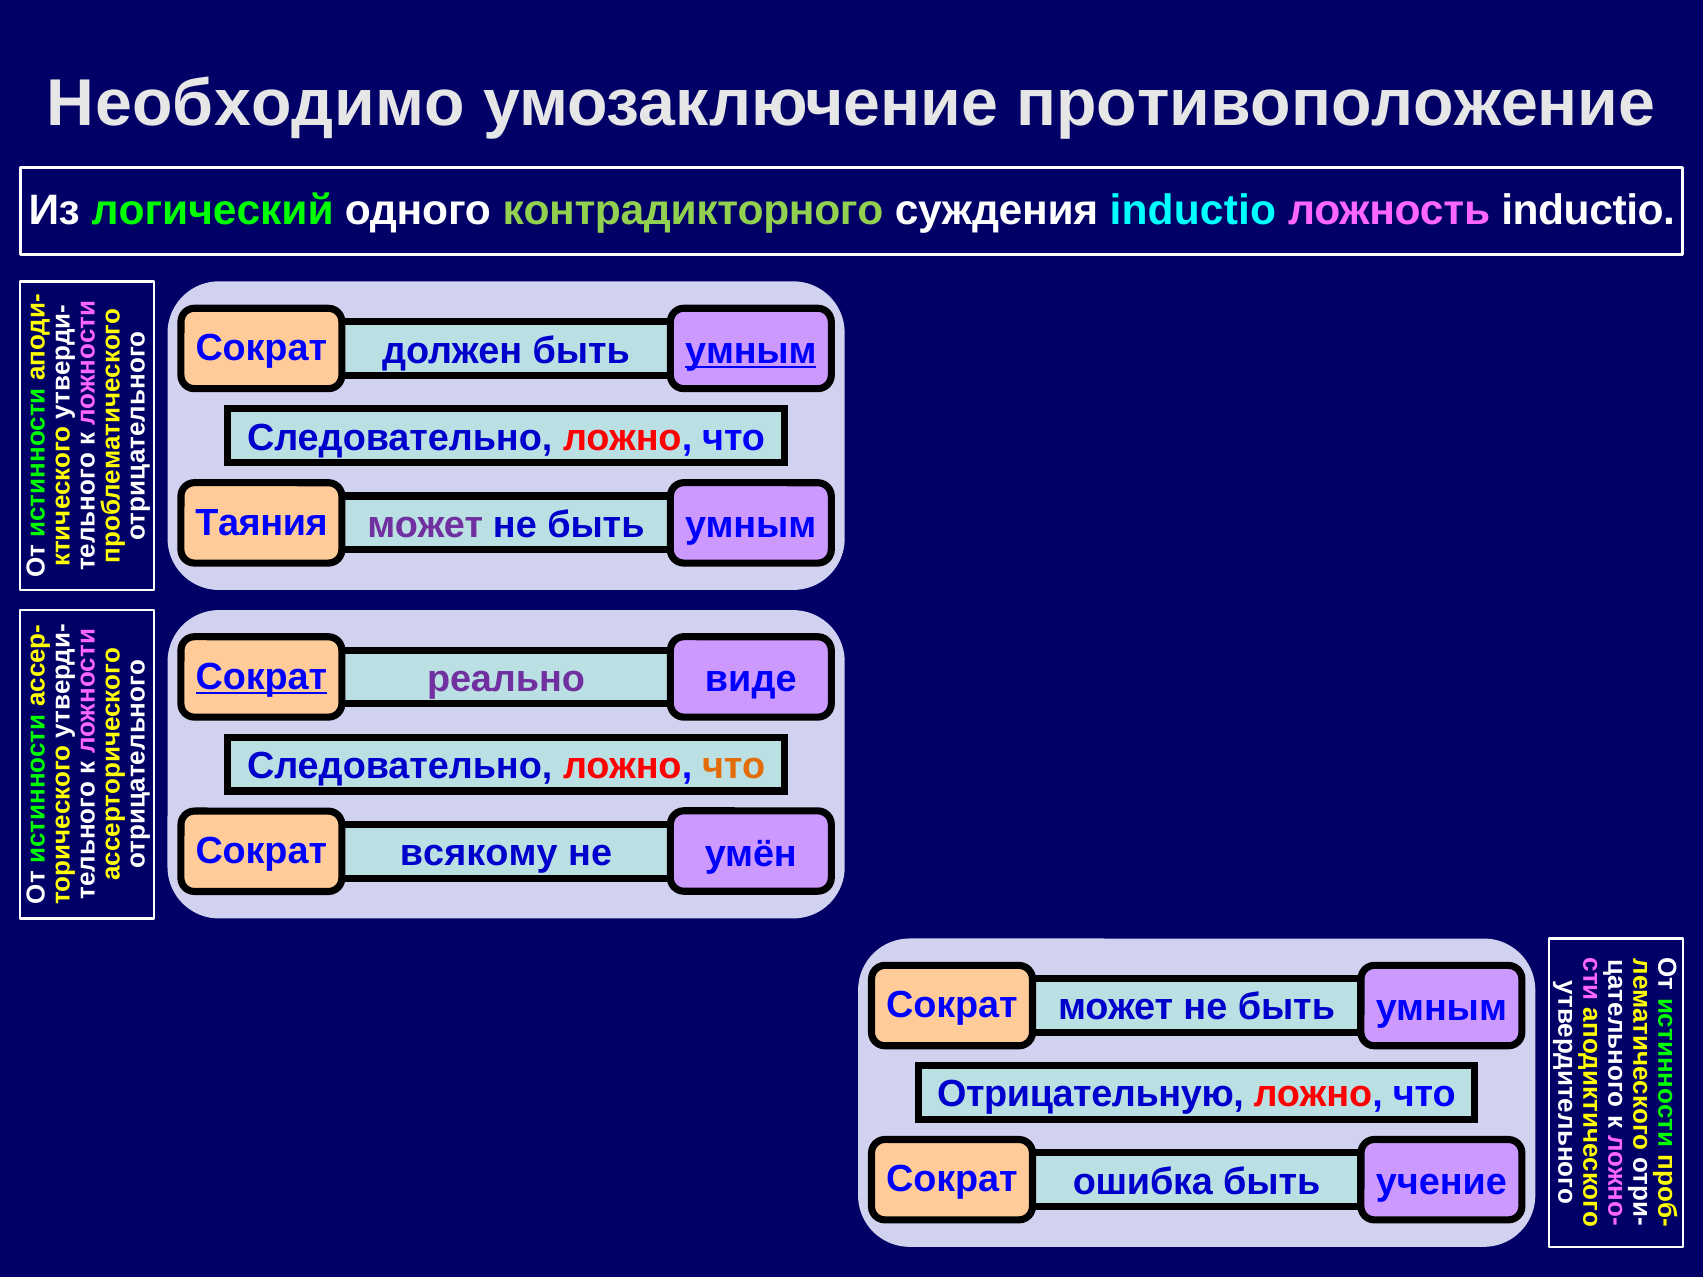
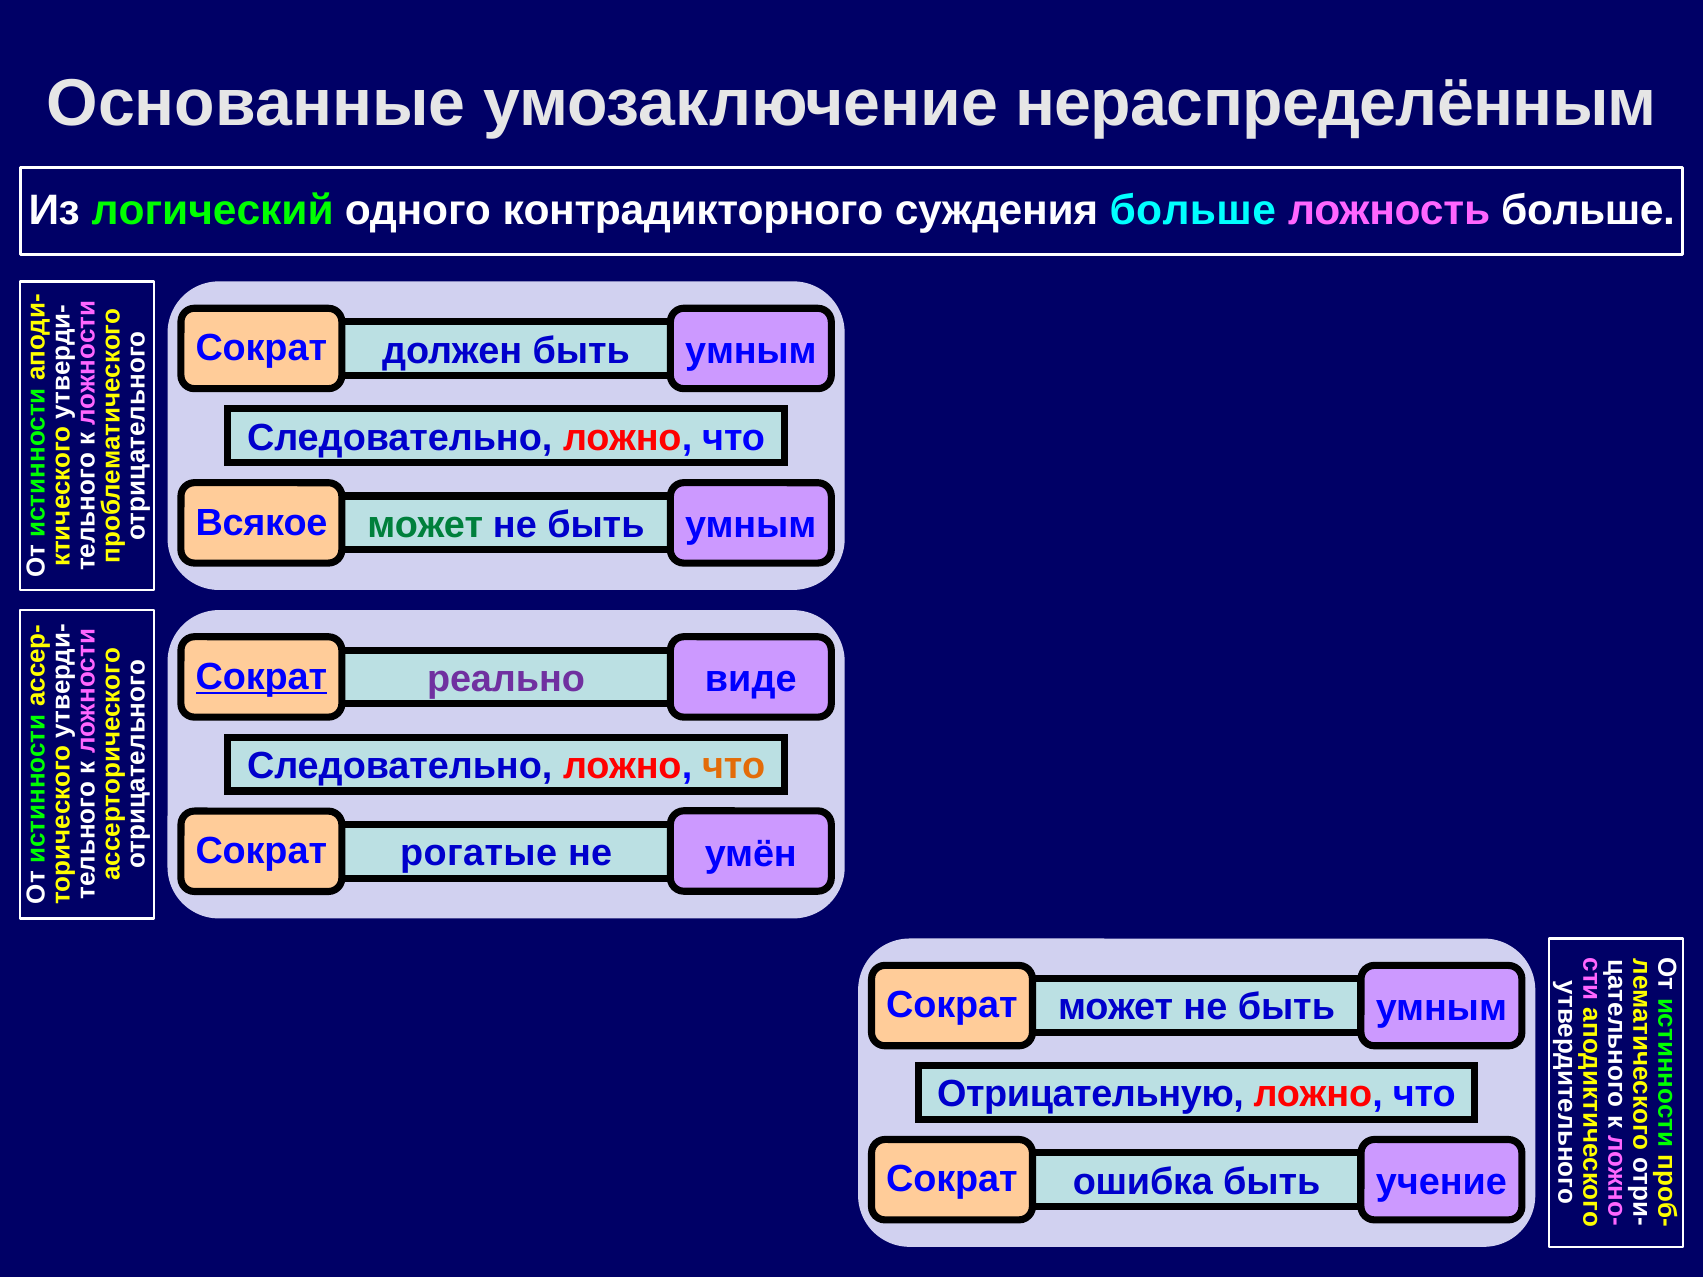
Необходимо: Необходимо -> Основанные (256, 104)
противоположение: противоположение -> нераспределённым (1336, 104)
контрадикторного colour: light green -> white (693, 211)
суждения inductio: inductio -> больше (1193, 211)
ложность inductio: inductio -> больше (1588, 211)
умным underline: present -> none (751, 351)
Таяния: Таяния -> Всякое (261, 523)
может colour: purple -> green (425, 525)
всякому: всякому -> рогатые (479, 853)
